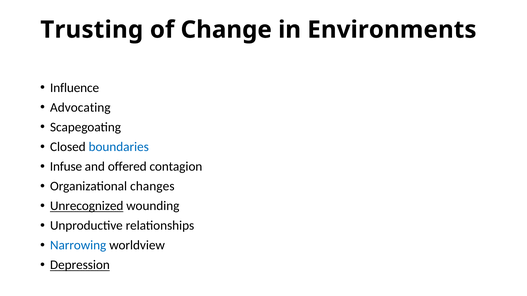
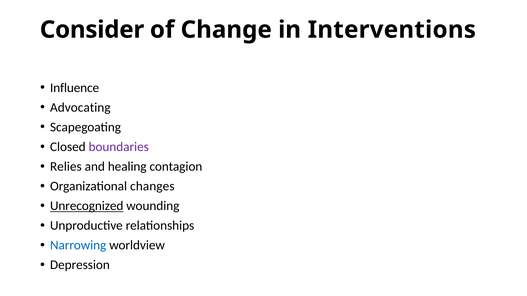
Trusting: Trusting -> Consider (92, 30)
Environments: Environments -> Interventions (392, 30)
boundaries colour: blue -> purple (119, 147)
Infuse: Infuse -> Relies (66, 167)
offered: offered -> healing (127, 167)
Depression underline: present -> none (80, 265)
